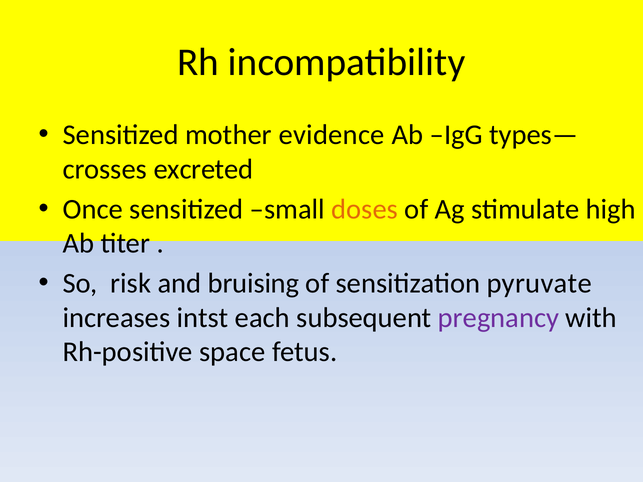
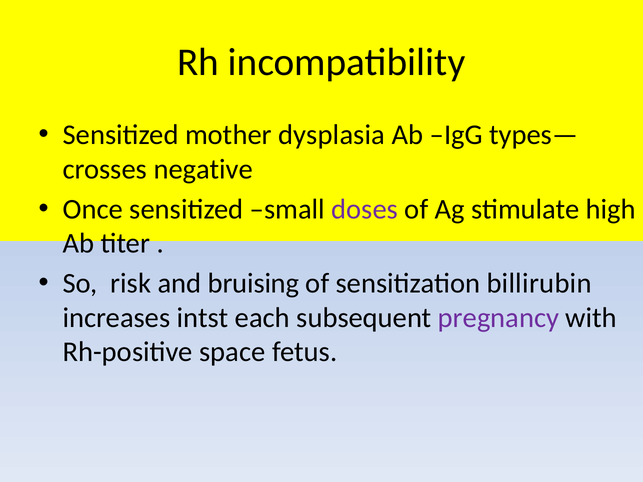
evidence: evidence -> dysplasia (332, 135)
excreted: excreted -> negative (203, 169)
doses colour: orange -> purple (365, 209)
pyruvate: pyruvate -> billirubin (539, 284)
